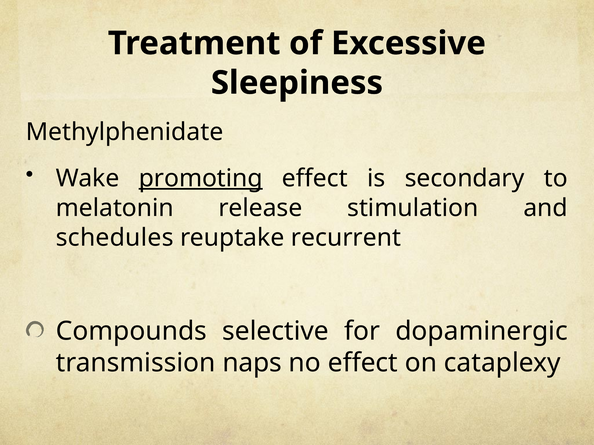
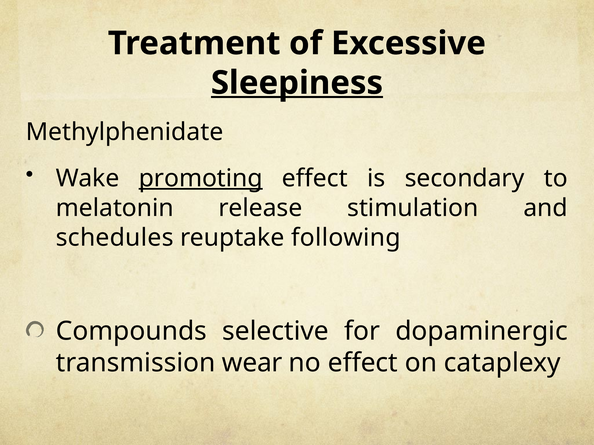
Sleepiness underline: none -> present (297, 83)
recurrent: recurrent -> following (346, 238)
naps: naps -> wear (252, 363)
